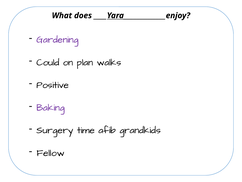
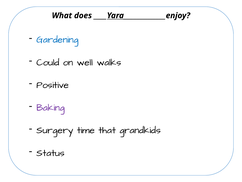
Gardening colour: purple -> blue (58, 40)
plan: plan -> well (85, 62)
afib: afib -> that (107, 130)
Fellow: Fellow -> Status (51, 153)
